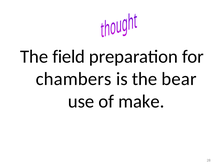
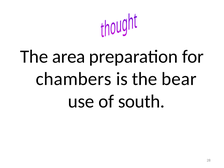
field: field -> area (69, 57)
make: make -> south (141, 101)
